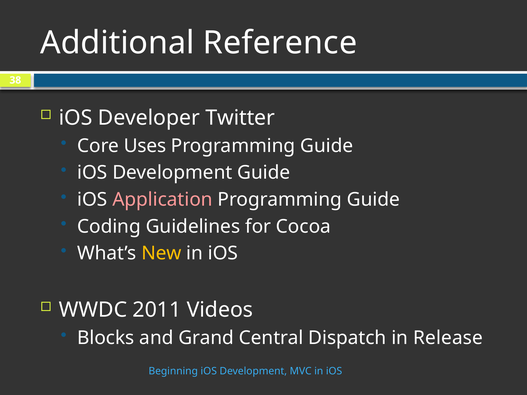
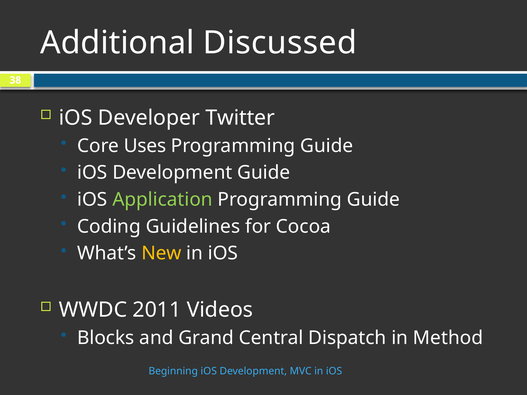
Reference: Reference -> Discussed (280, 43)
Application colour: pink -> light green (163, 200)
Release: Release -> Method (448, 338)
